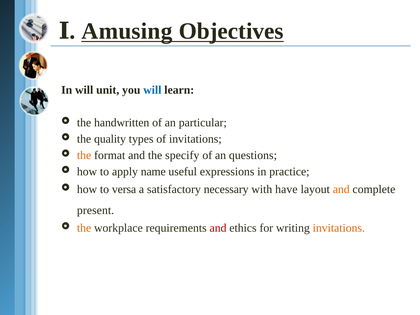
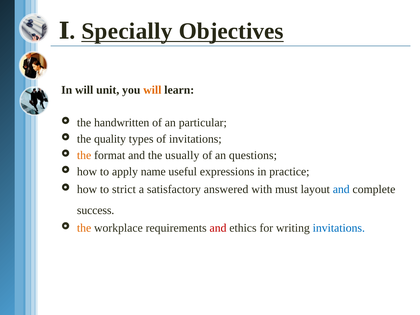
Amusing: Amusing -> Specially (127, 31)
will colour: blue -> orange (152, 90)
specify: specify -> usually (182, 155)
versa: versa -> strict (124, 189)
necessary: necessary -> answered (226, 189)
have: have -> must (286, 189)
and colour: orange -> blue (341, 189)
present: present -> success (96, 210)
invitations colour: orange -> blue (339, 228)
